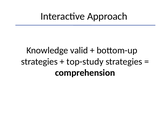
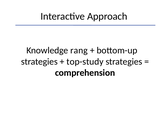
valid: valid -> rang (79, 50)
